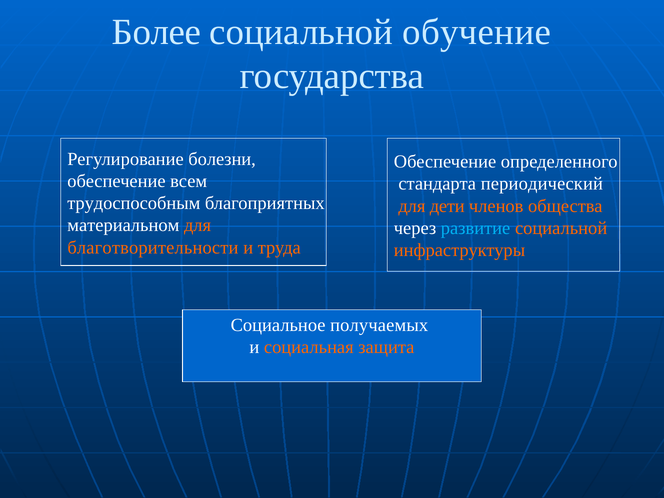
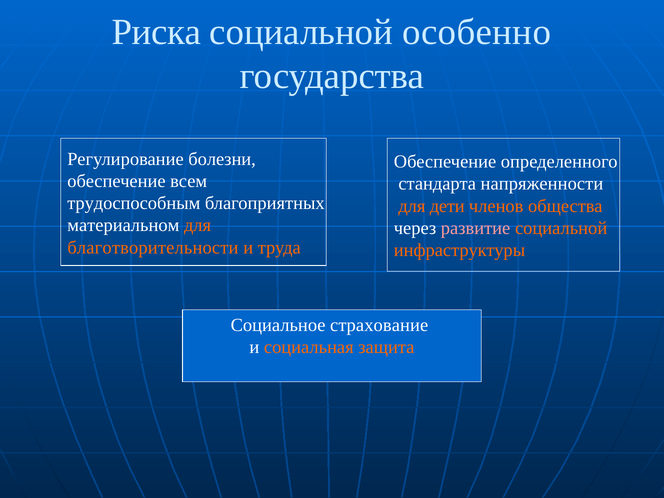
Более: Более -> Риска (156, 32)
обучение: обучение -> особенно (477, 32)
периодический: периодический -> напряженности (542, 184)
развитие colour: light blue -> pink (476, 228)
получаемых: получаемых -> страхование (379, 325)
